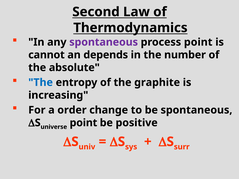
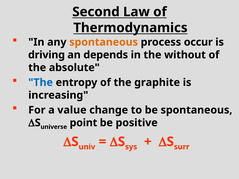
spontaneous colour: purple -> orange (104, 42)
process point: point -> occur (198, 42)
cannot: cannot -> driving (47, 55)
number: number -> without (185, 55)
order: order -> value (72, 110)
